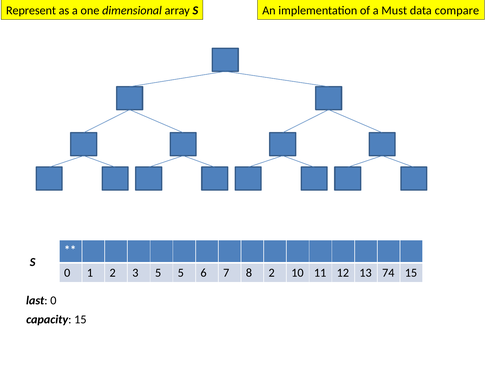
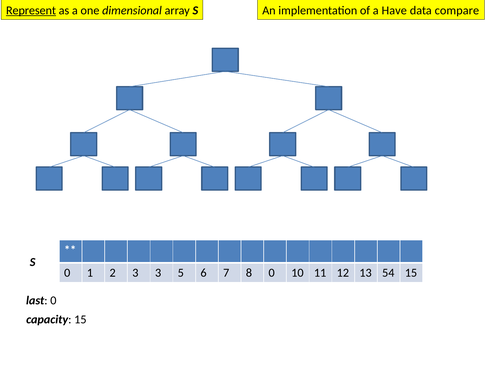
Represent underline: none -> present (31, 11)
Must: Must -> Have (394, 11)
3 5: 5 -> 3 (158, 272)
8 2: 2 -> 0 (272, 272)
74: 74 -> 54 (388, 272)
